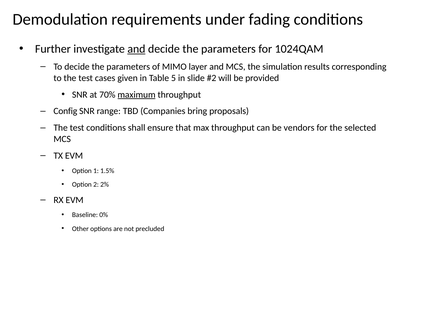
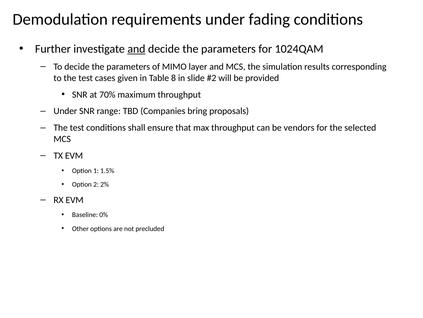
5: 5 -> 8 (174, 78)
maximum underline: present -> none (137, 94)
Config: Config -> Under (65, 111)
